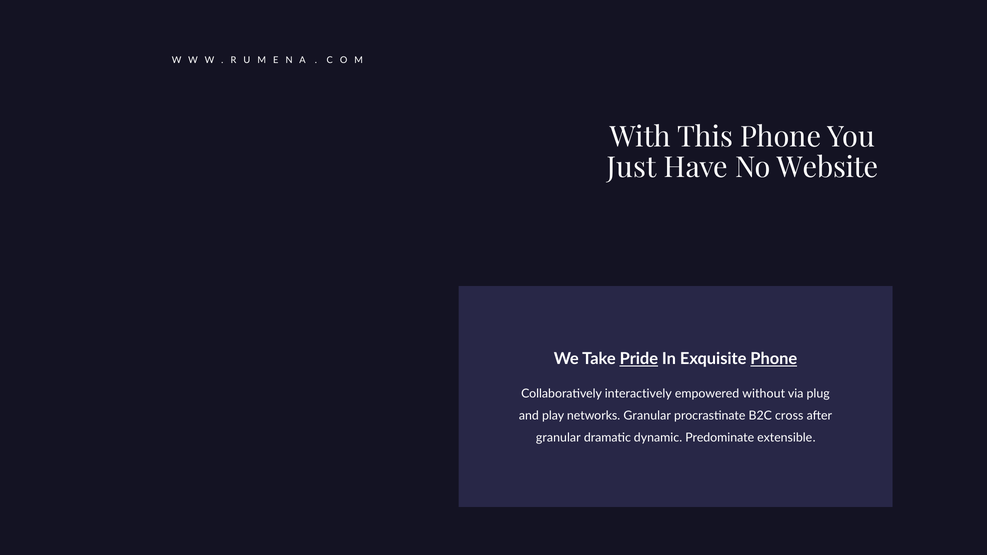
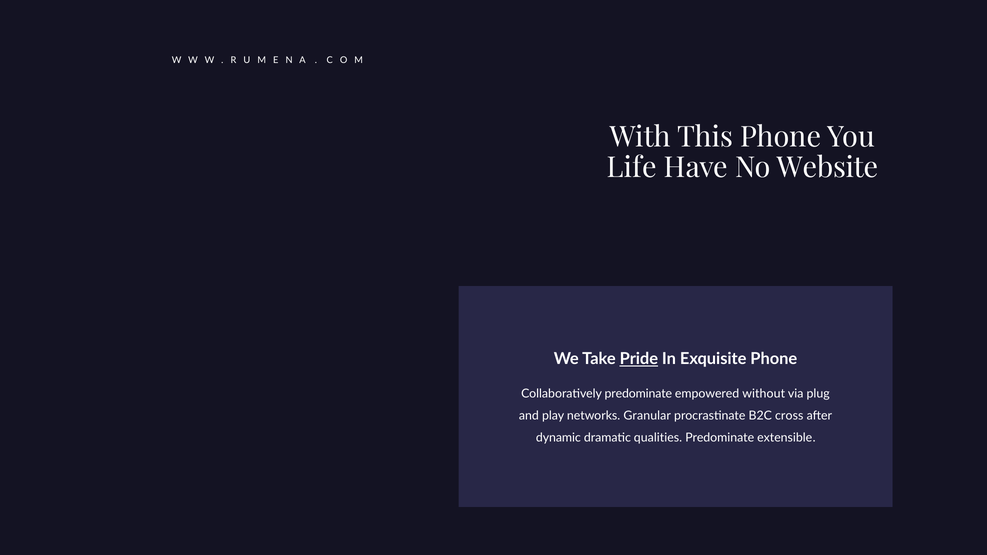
Just: Just -> Life (632, 168)
Phone underline: present -> none (774, 359)
Collaboratively interactively: interactively -> predominate (638, 394)
granular: granular -> dynamic (558, 438)
dynamic: dynamic -> qualities (658, 438)
